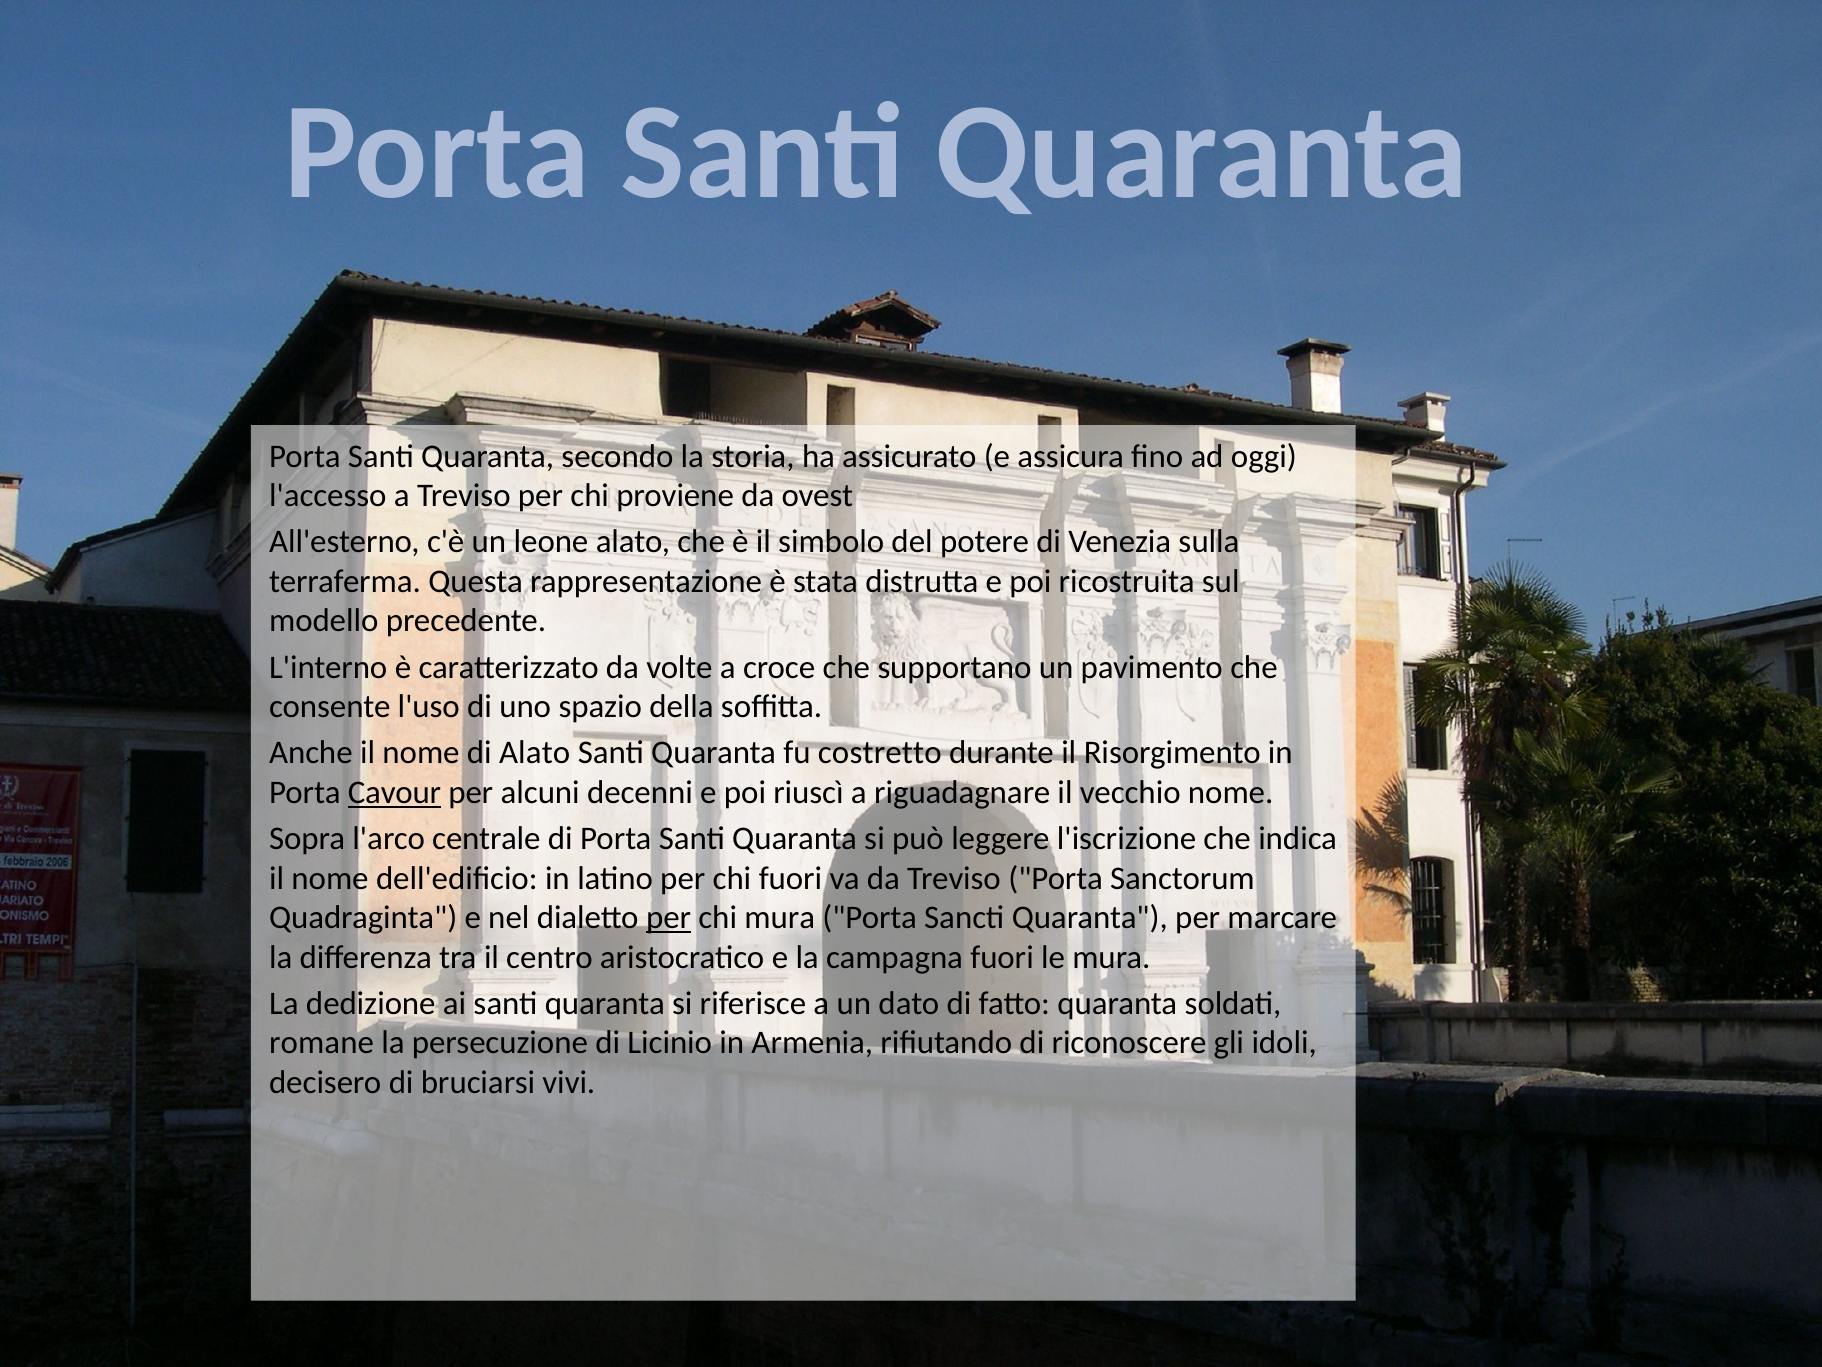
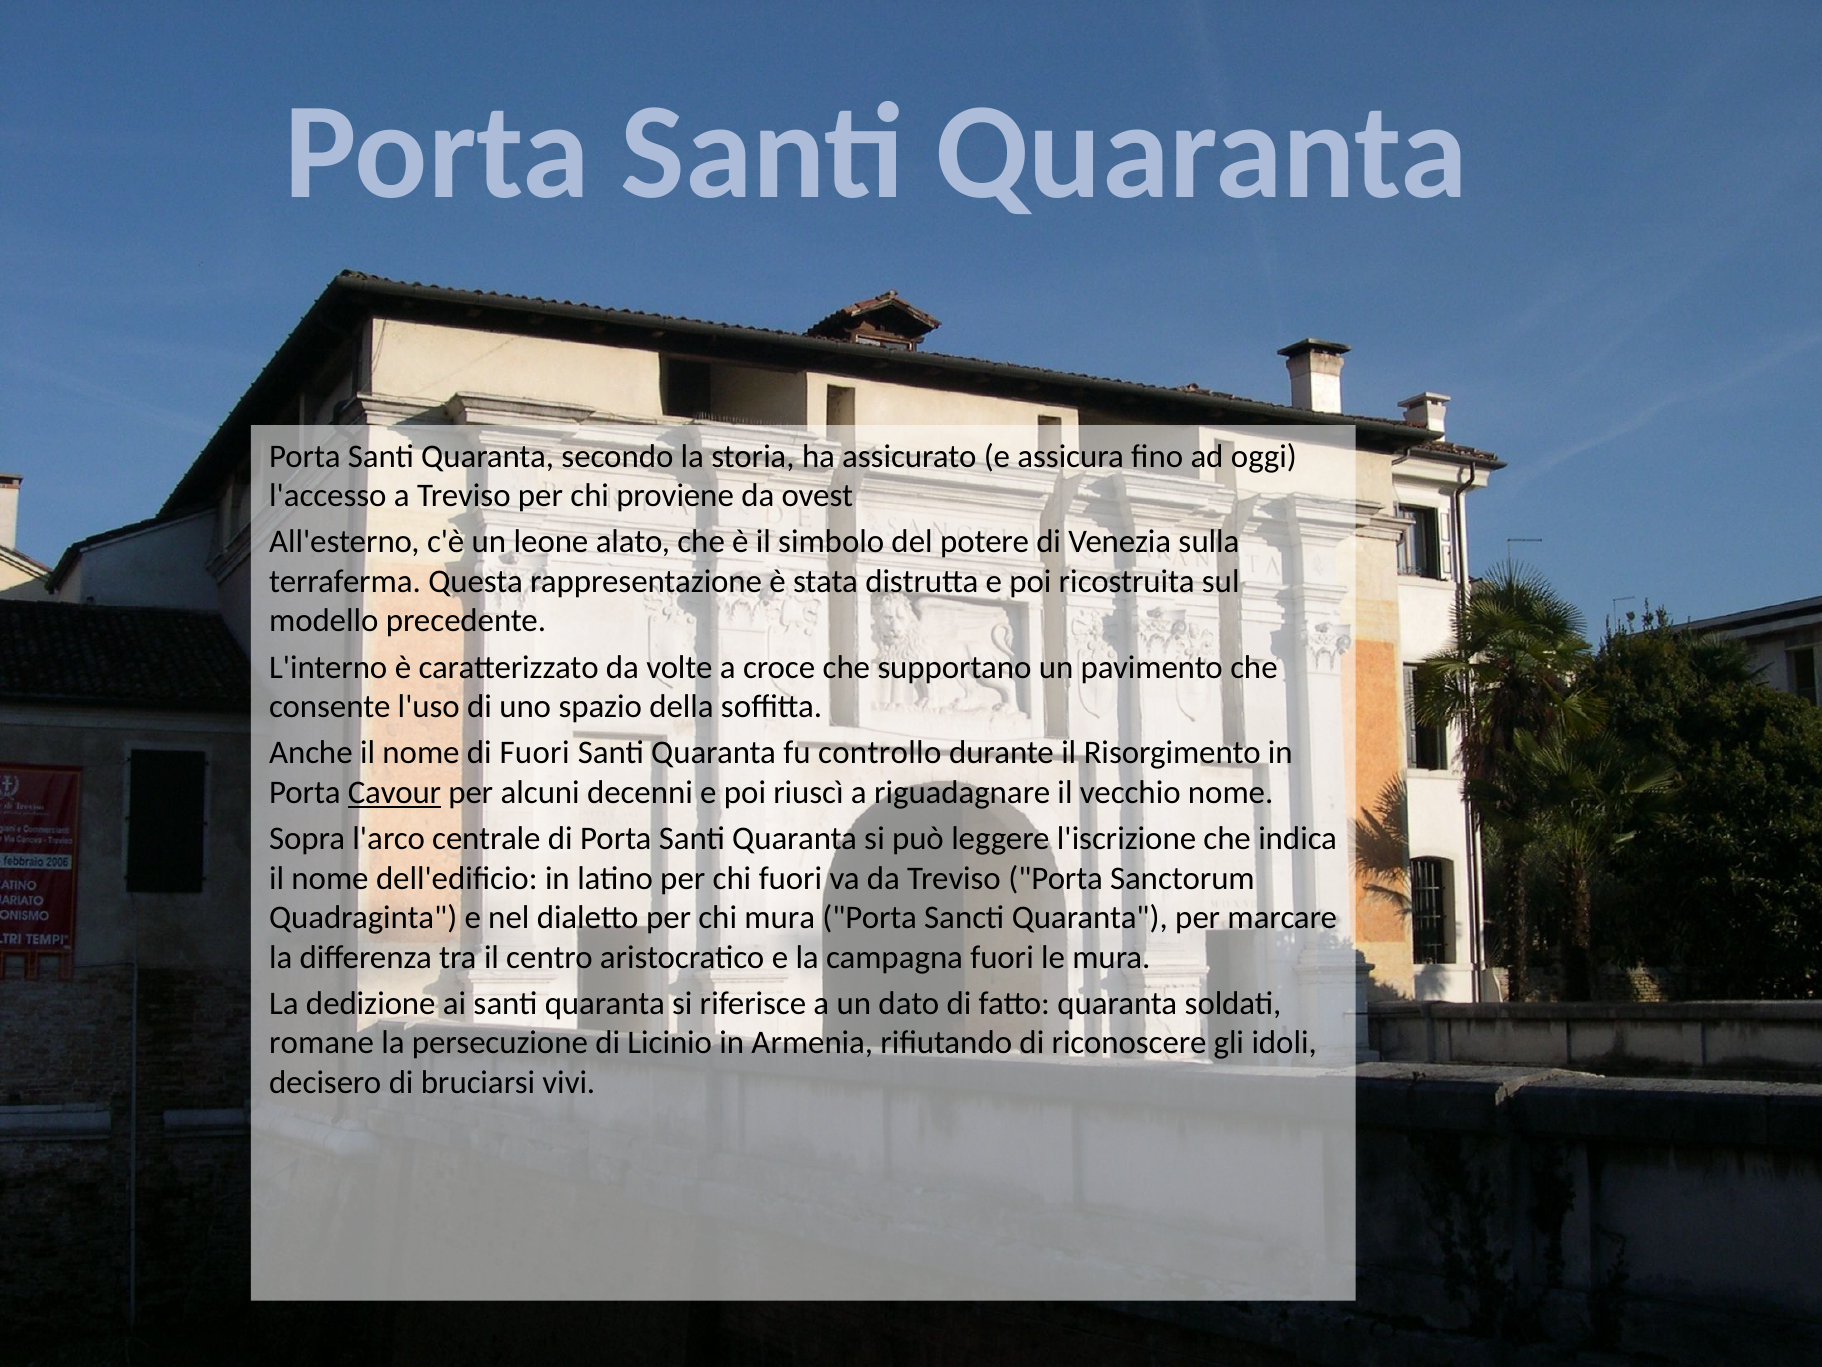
di Alato: Alato -> Fuori (535, 753)
costretto: costretto -> controllo (880, 753)
per underline: present -> none (669, 917)
